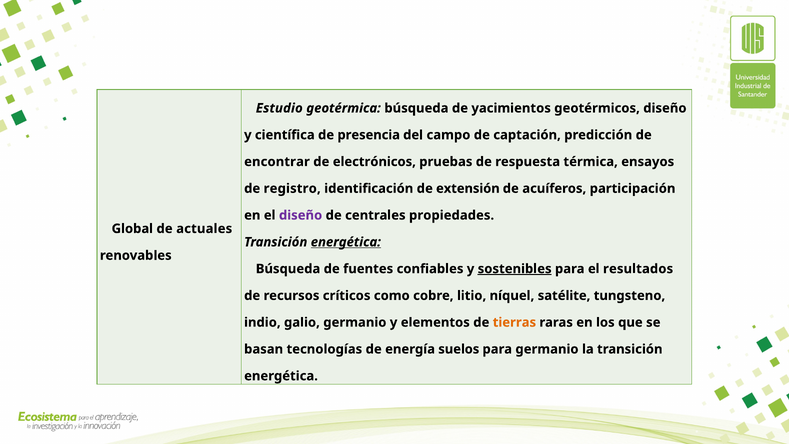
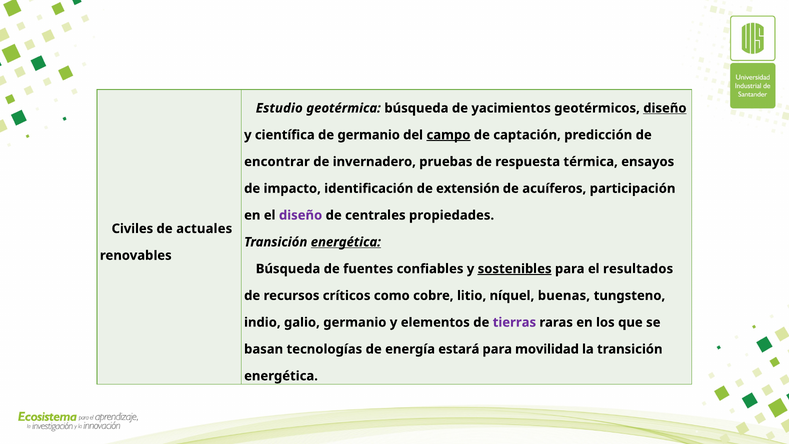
diseño underline: none -> present (665, 108)
de presencia: presencia -> germanio (369, 135)
campo underline: none -> present (448, 135)
electrónicos: electrónicos -> invernadero (374, 162)
registro: registro -> impacto (292, 188)
Global: Global -> Civiles (132, 229)
satélite: satélite -> buenas (564, 295)
tierras colour: orange -> purple (514, 322)
suelos: suelos -> estará (459, 349)
para germanio: germanio -> movilidad (547, 349)
